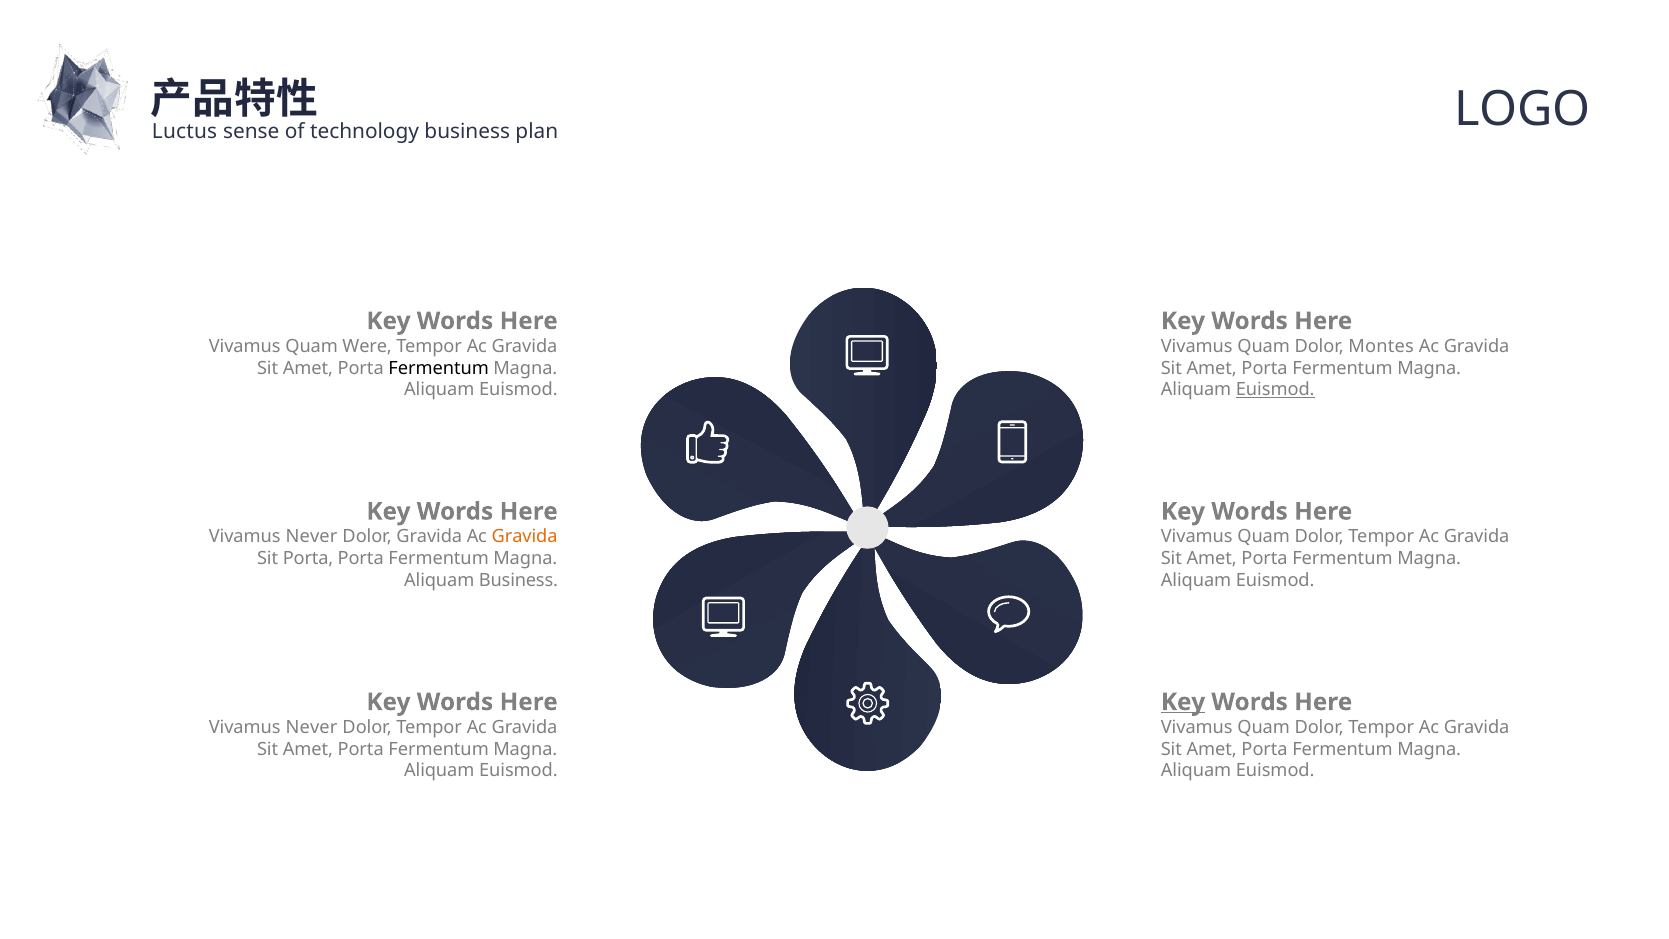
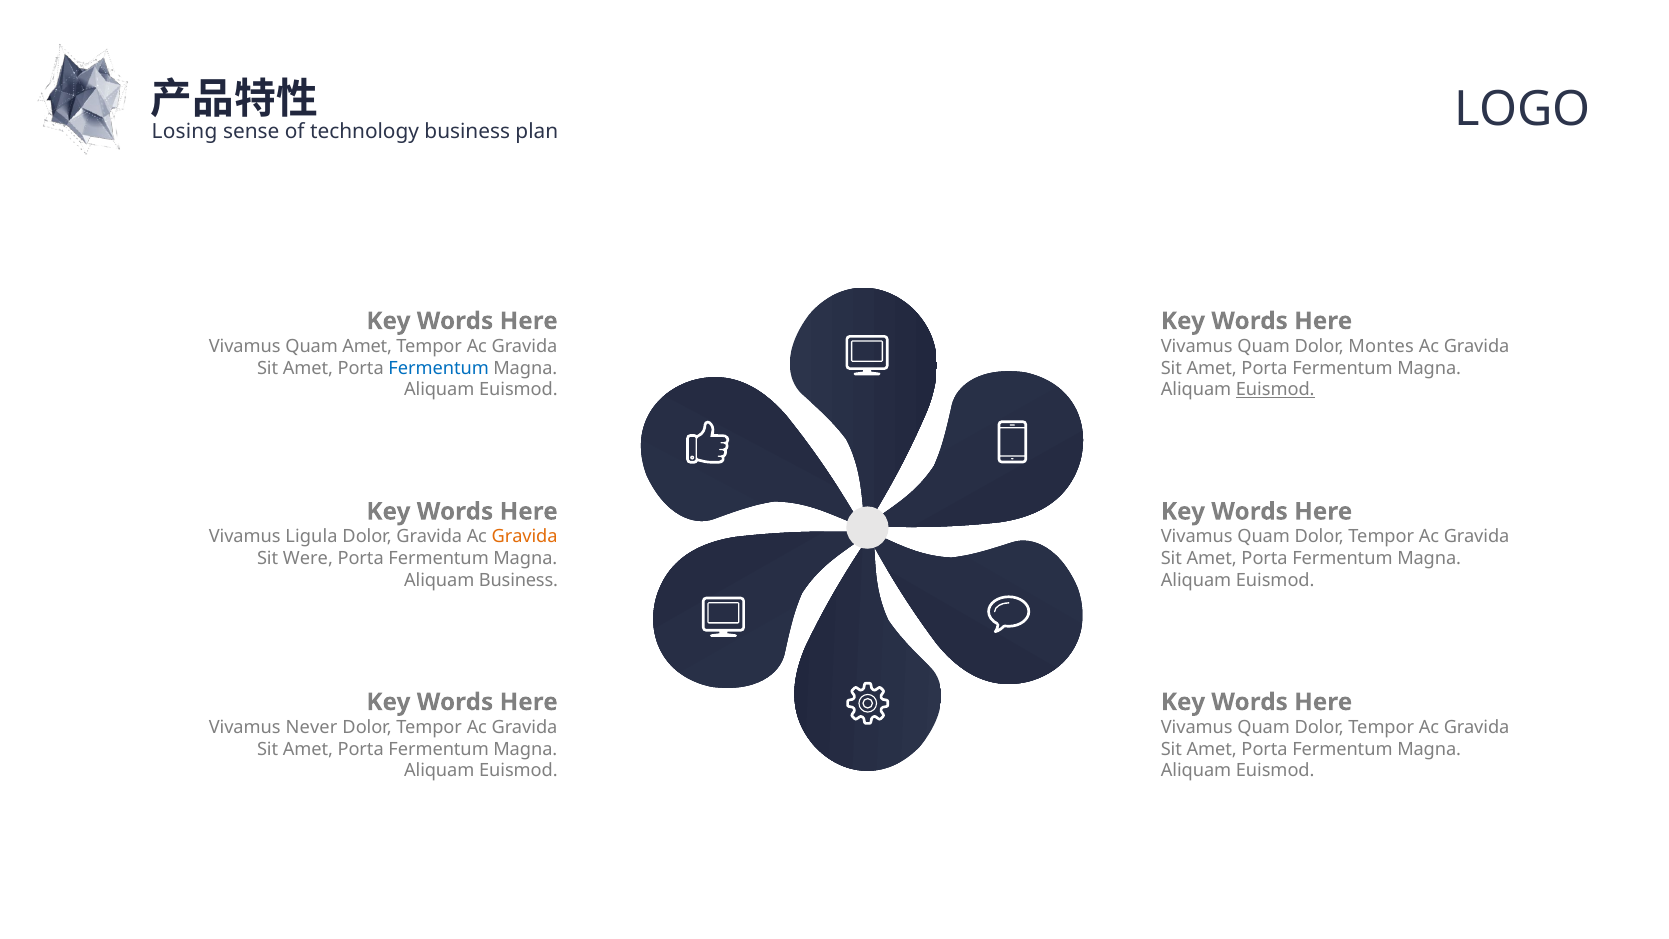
Luctus: Luctus -> Losing (185, 131)
Quam Were: Were -> Amet (367, 346)
Fermentum colour: black -> blue (439, 368)
Never: Never -> Ligula (312, 537)
Sit Porta: Porta -> Were (308, 558)
Key underline: present -> none (1183, 702)
